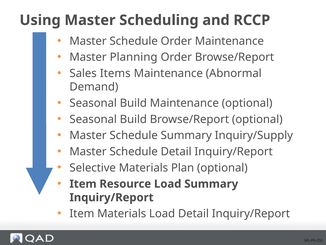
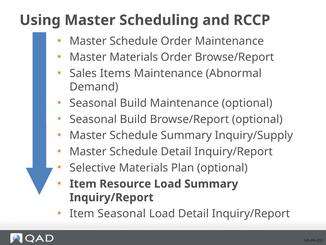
Master Planning: Planning -> Materials (134, 57)
Item Materials: Materials -> Seasonal (122, 213)
